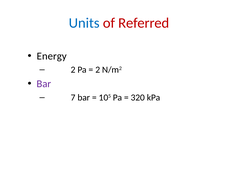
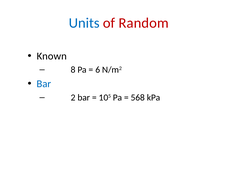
Referred: Referred -> Random (144, 23)
Energy: Energy -> Known (52, 56)
2: 2 -> 8 (73, 70)
2: 2 -> 6 (98, 70)
Bar colour: purple -> blue (44, 84)
7: 7 -> 2 (73, 98)
320: 320 -> 568 (138, 98)
